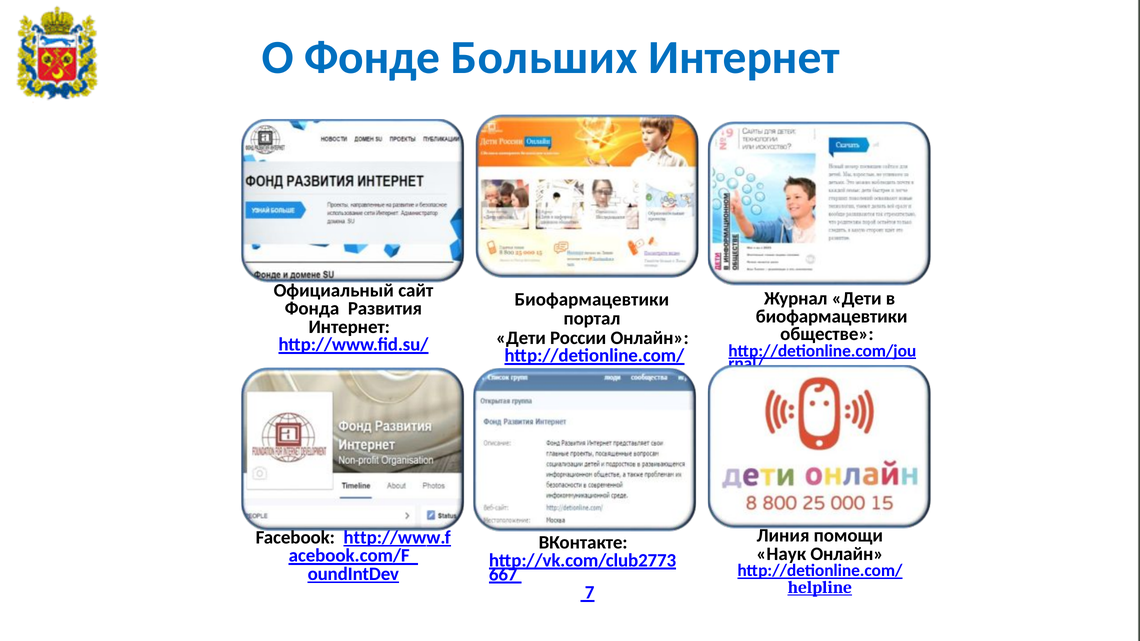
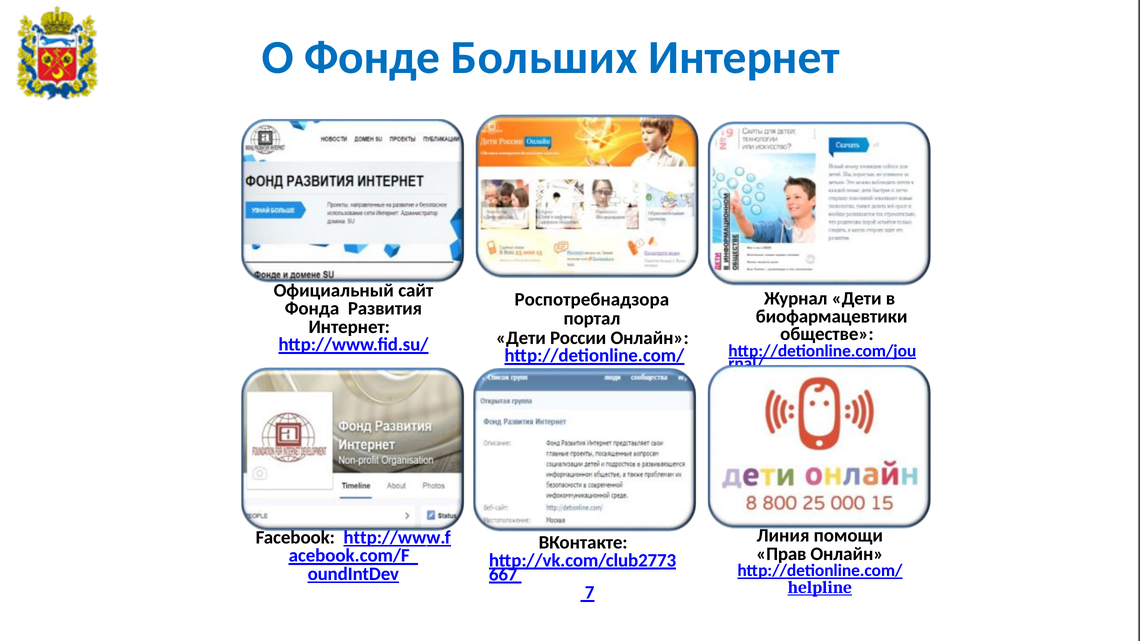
Биофармацевтики: Биофармацевтики -> Роспотребнадзора (592, 299)
Наук: Наук -> Прав (781, 554)
